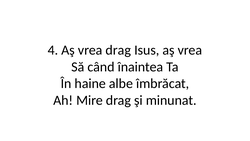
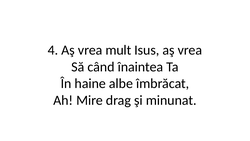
vrea drag: drag -> mult (118, 50)
